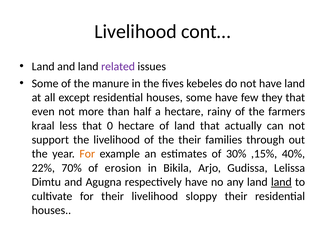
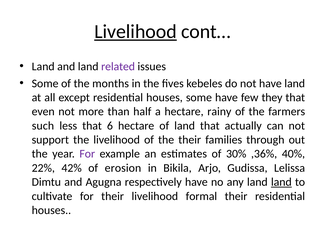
Livelihood underline: none -> present (136, 31)
manure: manure -> months (111, 83)
kraal: kraal -> such (43, 126)
0: 0 -> 6 (110, 126)
For colour: orange -> purple (87, 154)
,15%: ,15% -> ,36% (264, 154)
70%: 70% -> 42% (72, 168)
sloppy: sloppy -> formal (201, 196)
